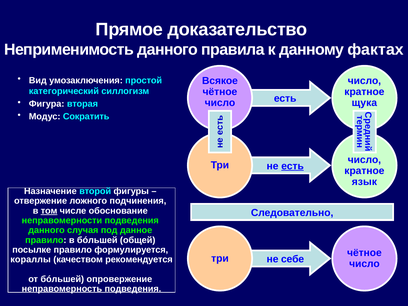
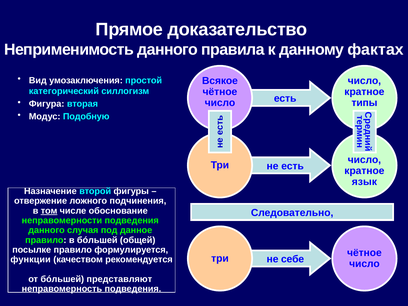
щука: щука -> типы (364, 103)
Сократить: Сократить -> Подобную (86, 117)
есть underline: present -> none (293, 166)
кораллы: кораллы -> функции (31, 260)
опровержение: опровержение -> представляют (119, 279)
